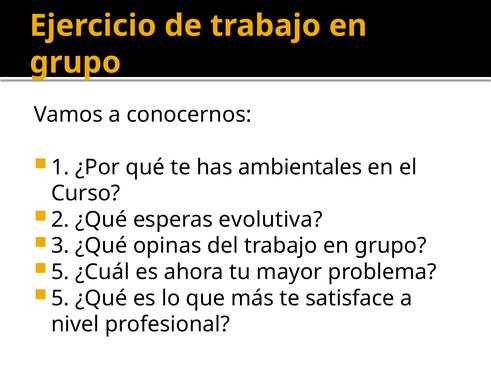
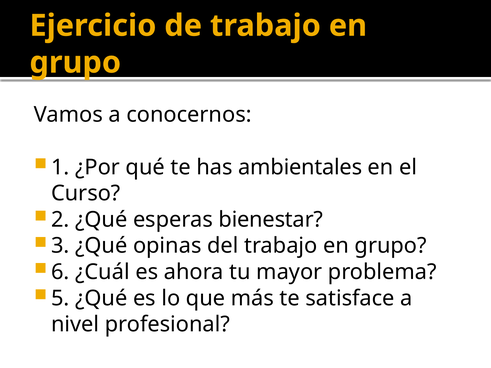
evolutiva: evolutiva -> bienestar (271, 220)
5: 5 -> 6 (60, 272)
